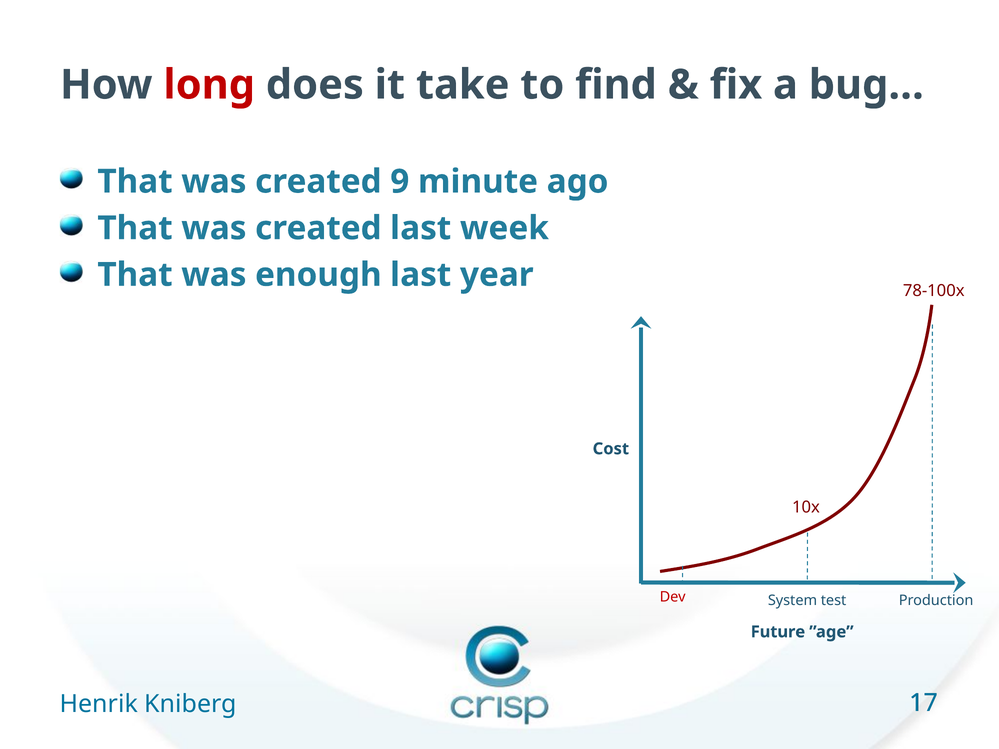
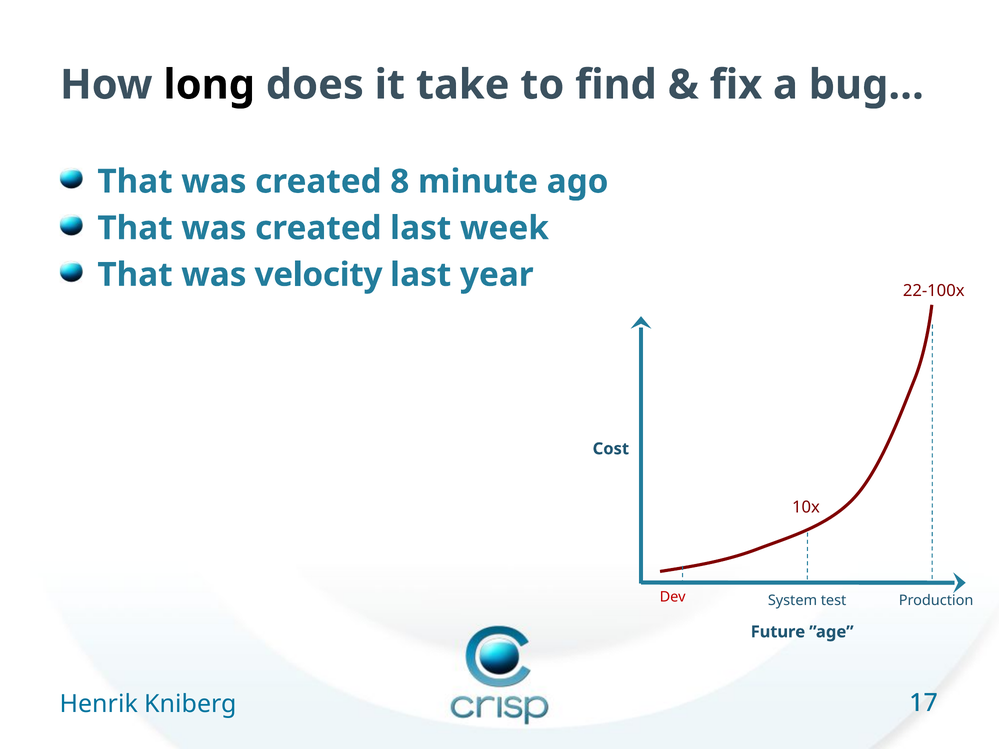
long colour: red -> black (209, 85)
9: 9 -> 8 (400, 182)
enough: enough -> velocity (319, 275)
78-100x: 78-100x -> 22-100x (934, 291)
